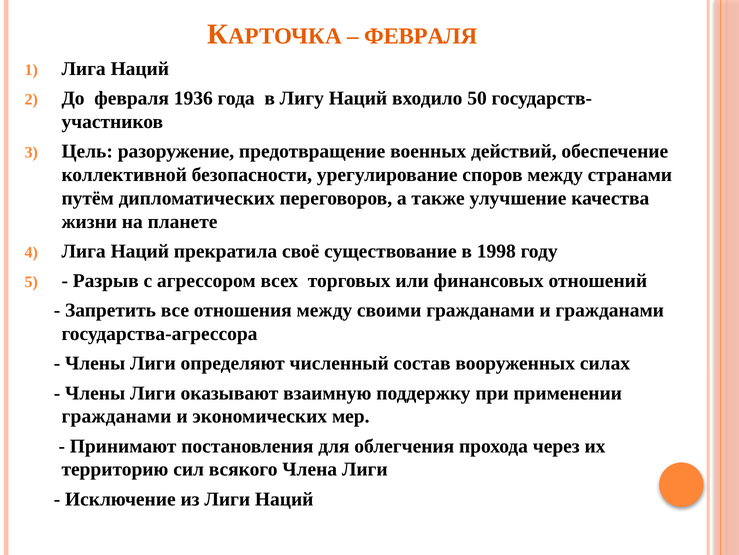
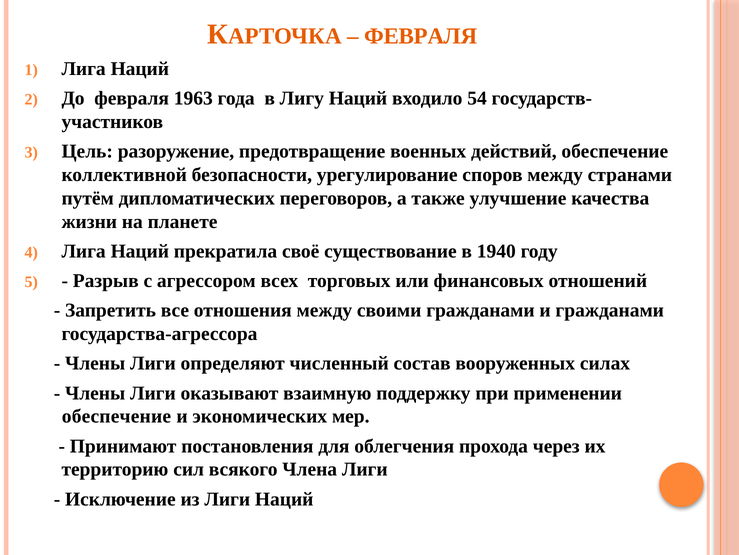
1936: 1936 -> 1963 (193, 98)
50: 50 -> 54 (477, 98)
1998: 1998 -> 1940 (496, 251)
гражданами: гражданами -> обеспечение (116, 416)
